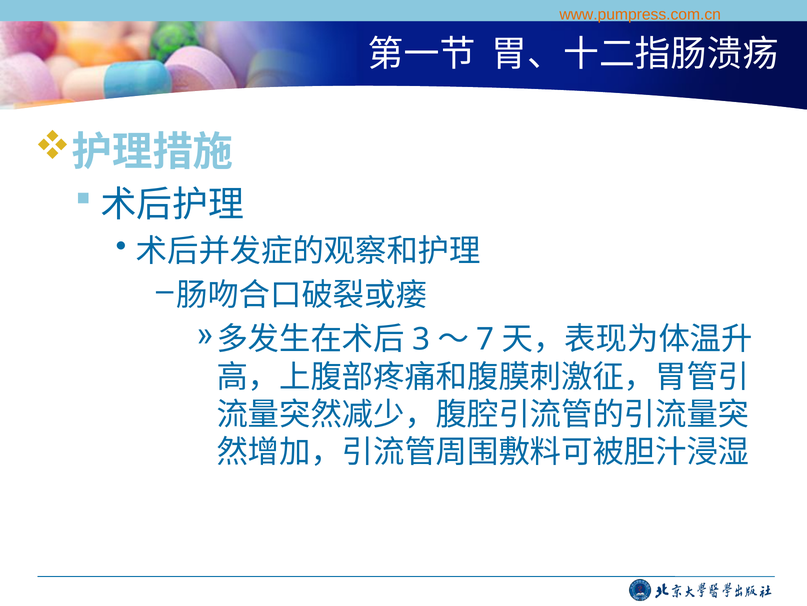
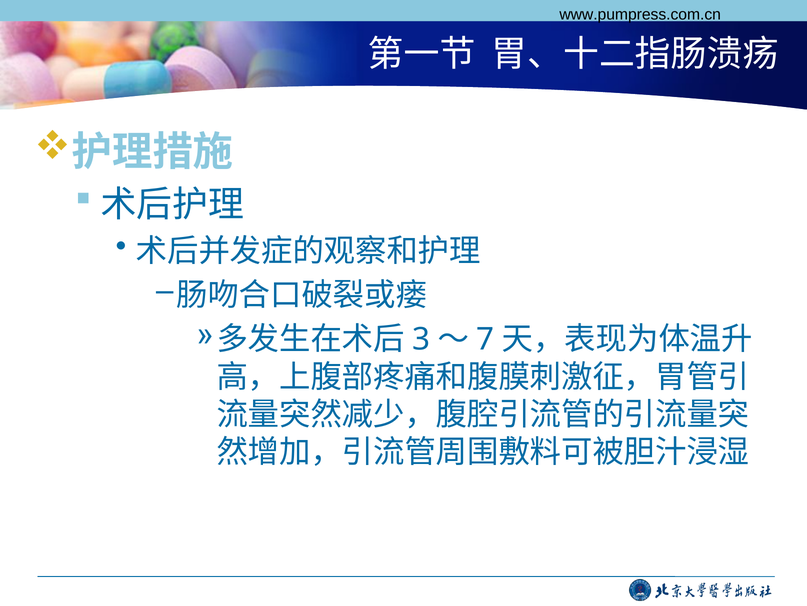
www.pumpress.com.cn colour: orange -> black (640, 14)
